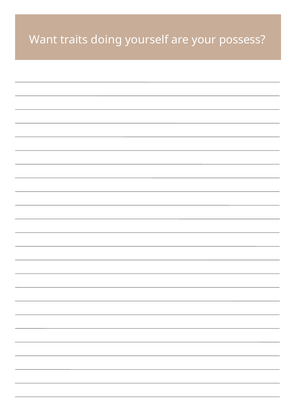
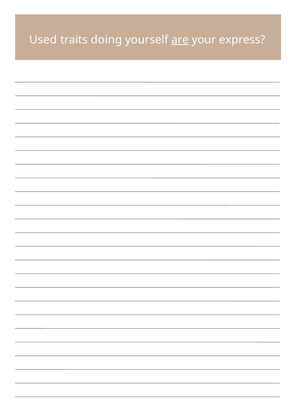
Want: Want -> Used (43, 40)
are underline: none -> present (180, 40)
possess: possess -> express (242, 40)
